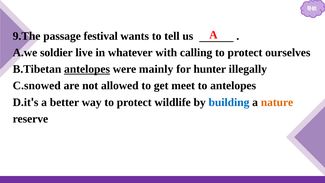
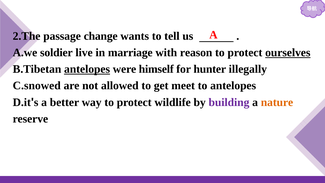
9.The: 9.The -> 2.The (27, 36)
festival: festival -> change (101, 36)
whatever: whatever -> marriage (130, 53)
calling: calling -> reason (196, 53)
ourselves underline: none -> present (288, 53)
mainly: mainly -> himself (156, 69)
building colour: blue -> purple (229, 102)
